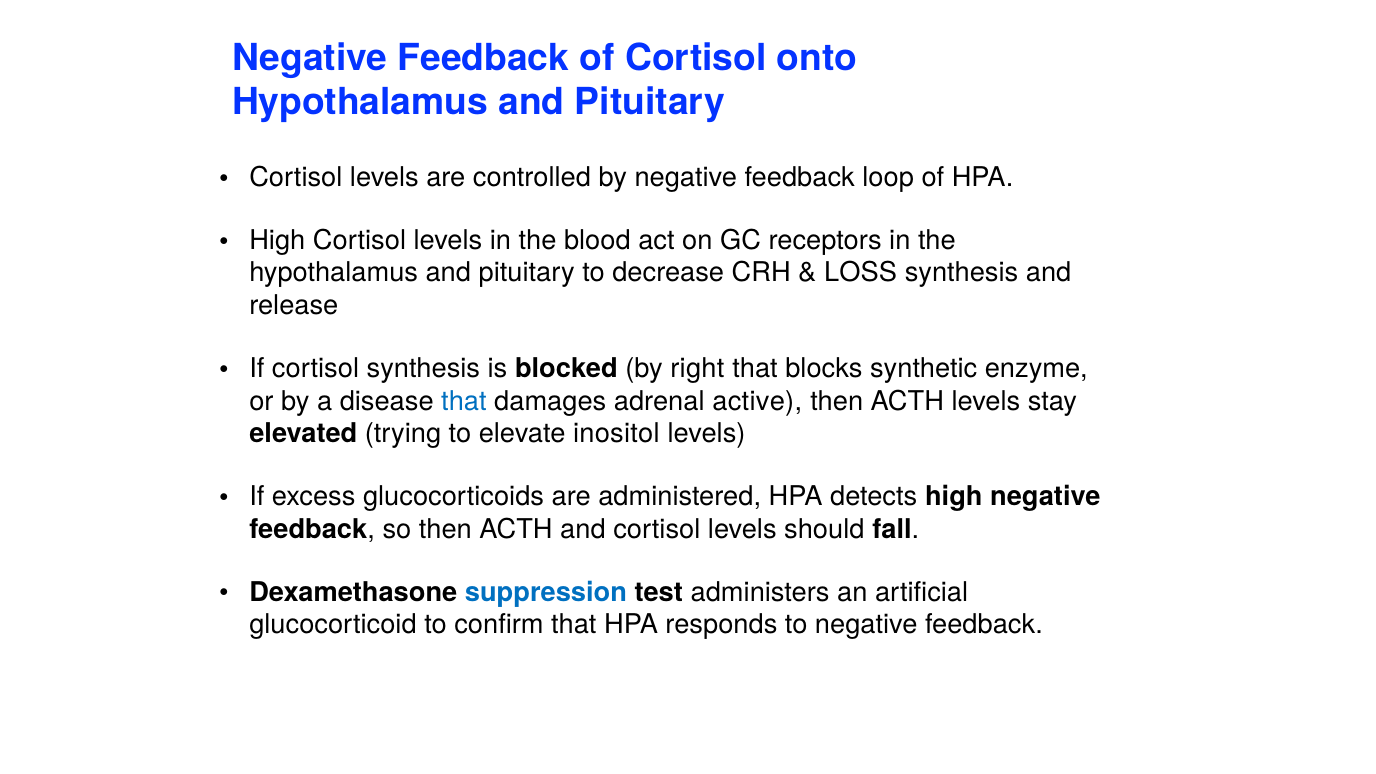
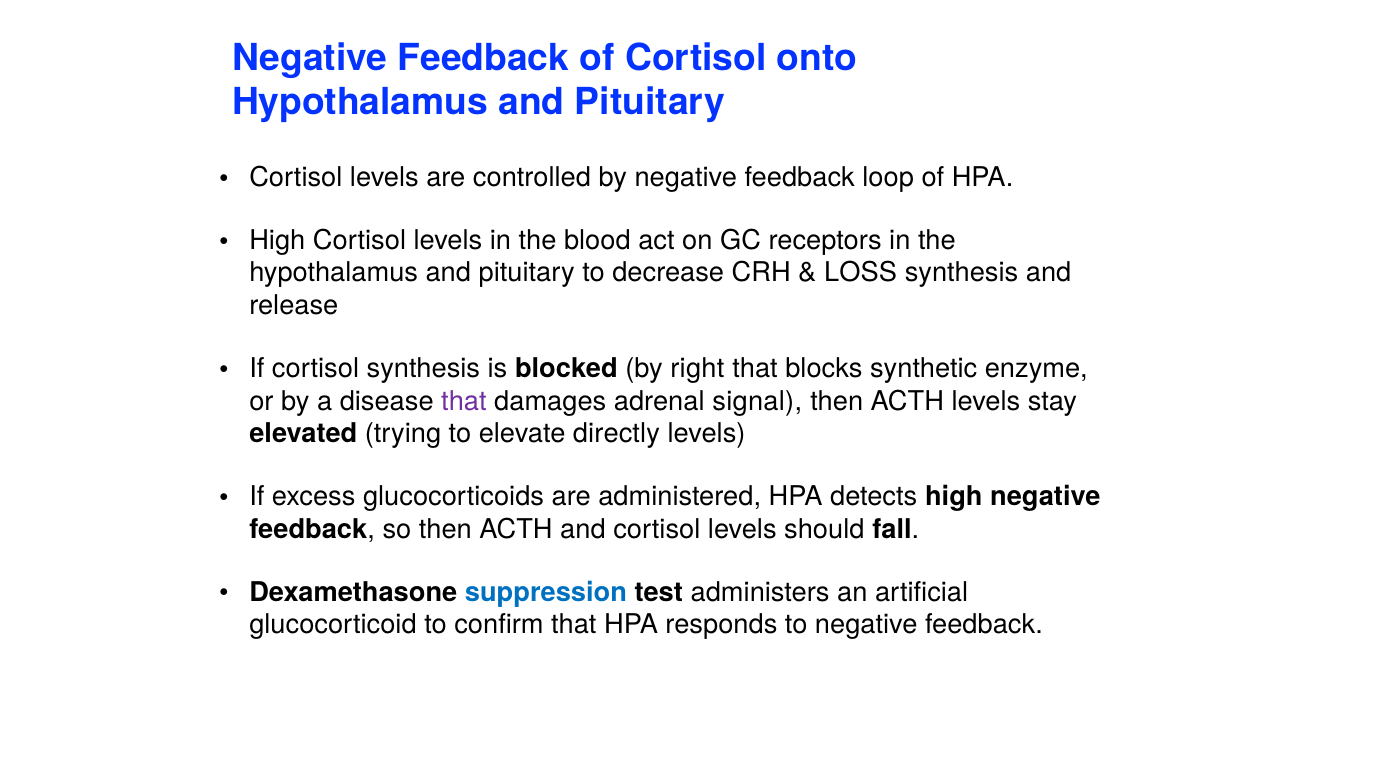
that colour: blue -> purple (464, 401)
active: active -> signal (757, 401)
inositol: inositol -> directly (616, 434)
